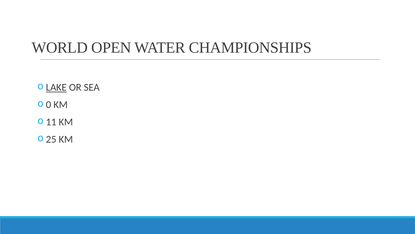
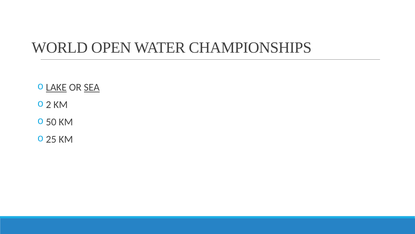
SEA underline: none -> present (92, 87)
0: 0 -> 2 (49, 104)
11: 11 -> 50 (51, 122)
